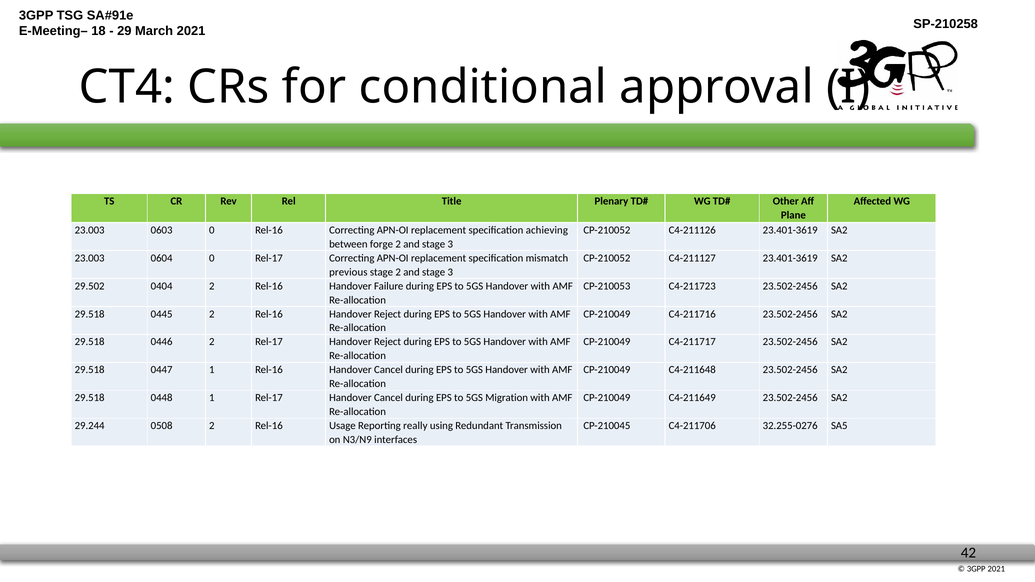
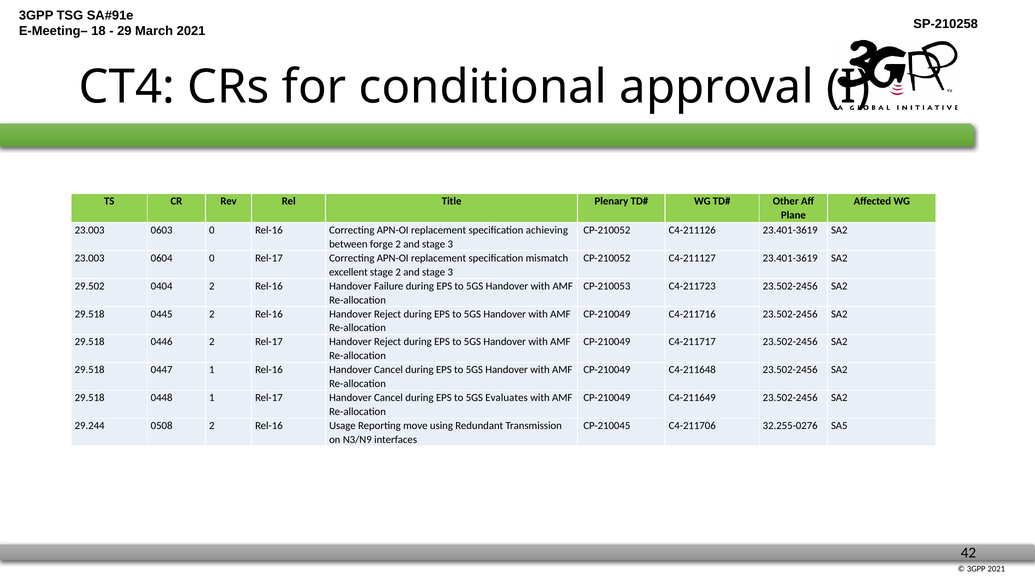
previous: previous -> excellent (348, 272)
Migration: Migration -> Evaluates (507, 398)
really: really -> move (415, 426)
